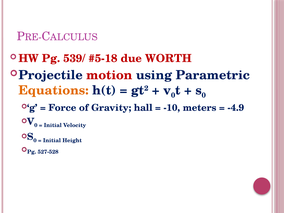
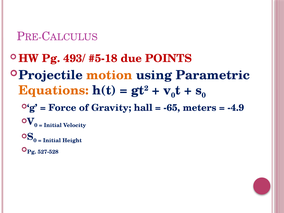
539/: 539/ -> 493/ (74, 58)
WORTH: WORTH -> POINTS (168, 58)
motion colour: red -> orange (109, 75)
-10: -10 -> -65 (172, 108)
